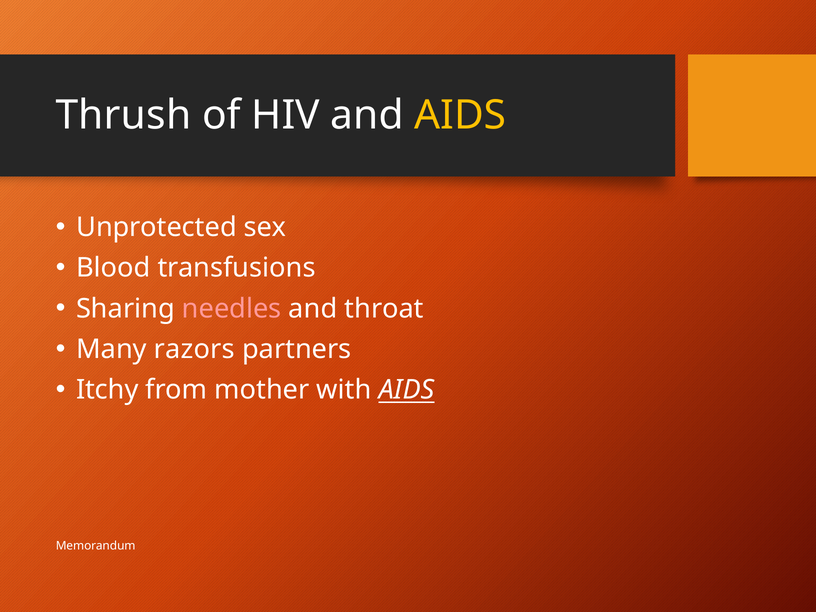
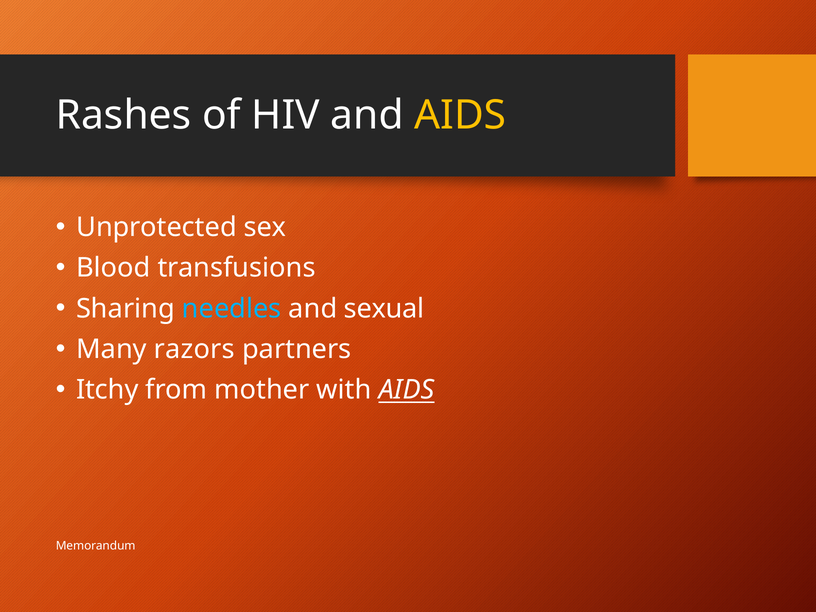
Thrush: Thrush -> Rashes (124, 115)
needles colour: pink -> light blue (232, 309)
throat: throat -> sexual (384, 309)
